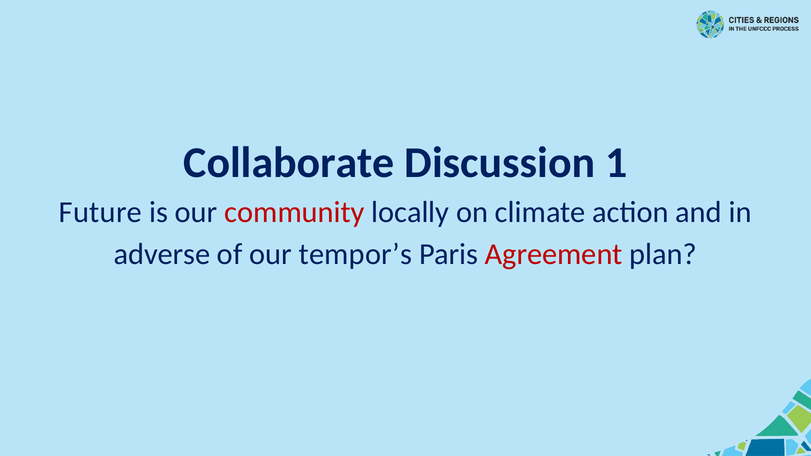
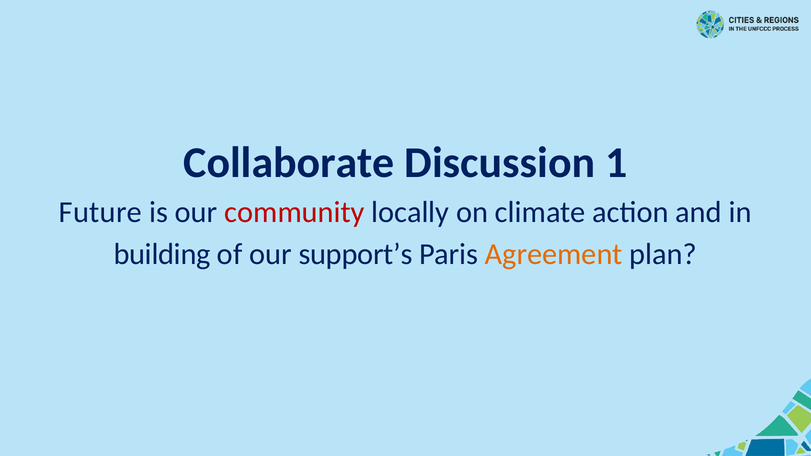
adverse: adverse -> building (162, 254)
tempor’s: tempor’s -> support’s (356, 254)
Agreement colour: red -> orange (554, 254)
